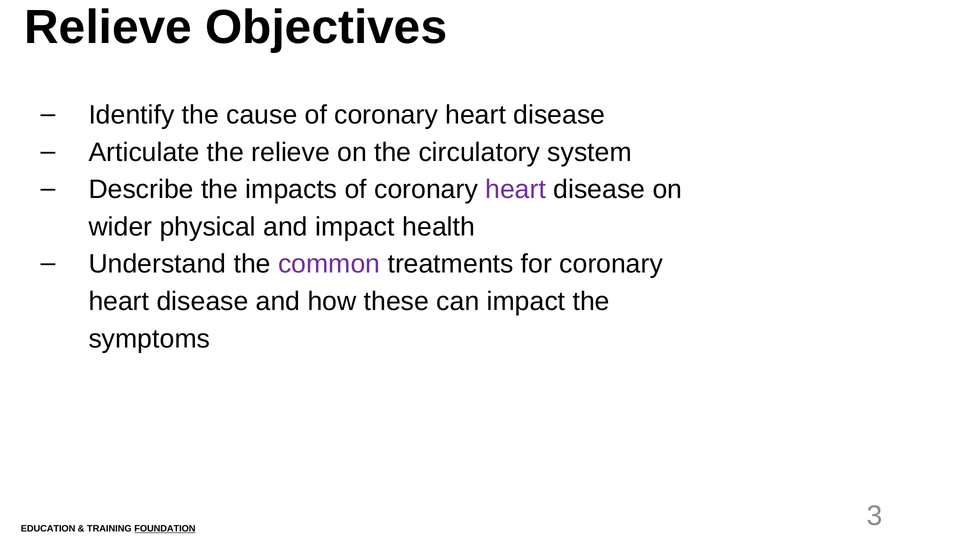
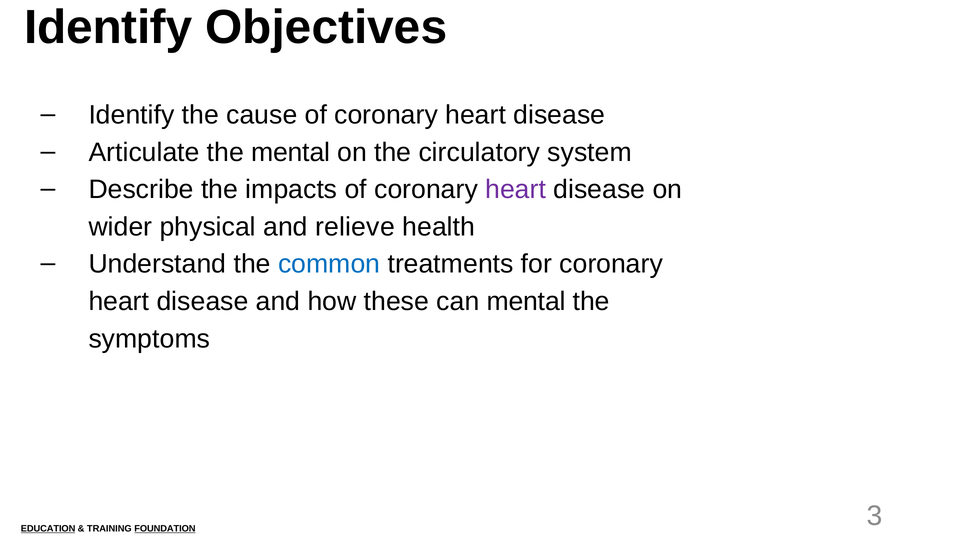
Relieve: Relieve -> Identify (108, 27)
the relieve: relieve -> mental (291, 152)
and impact: impact -> relieve (355, 227)
common colour: purple -> blue (329, 264)
can impact: impact -> mental (526, 301)
EDUCATION underline: none -> present (48, 529)
